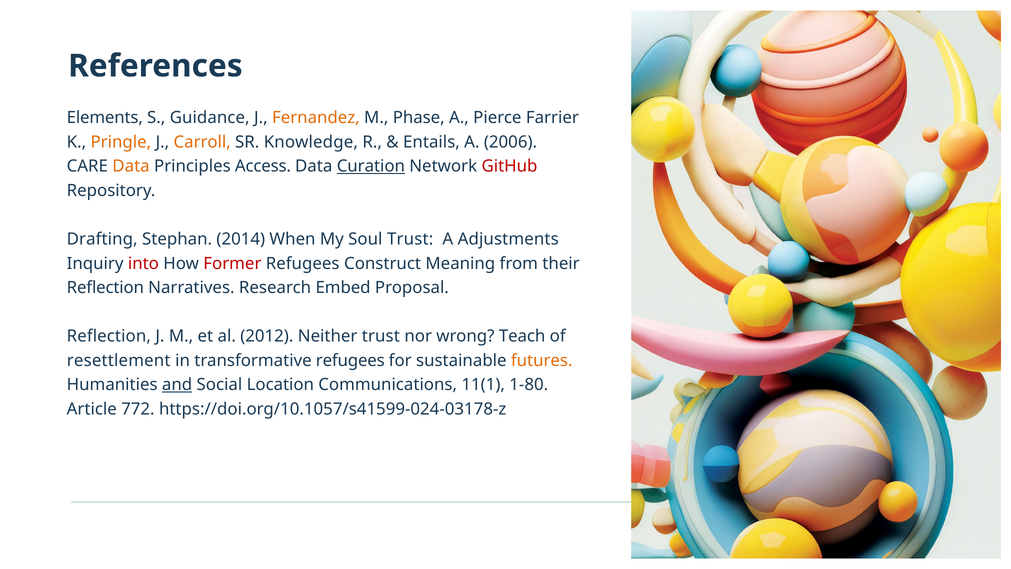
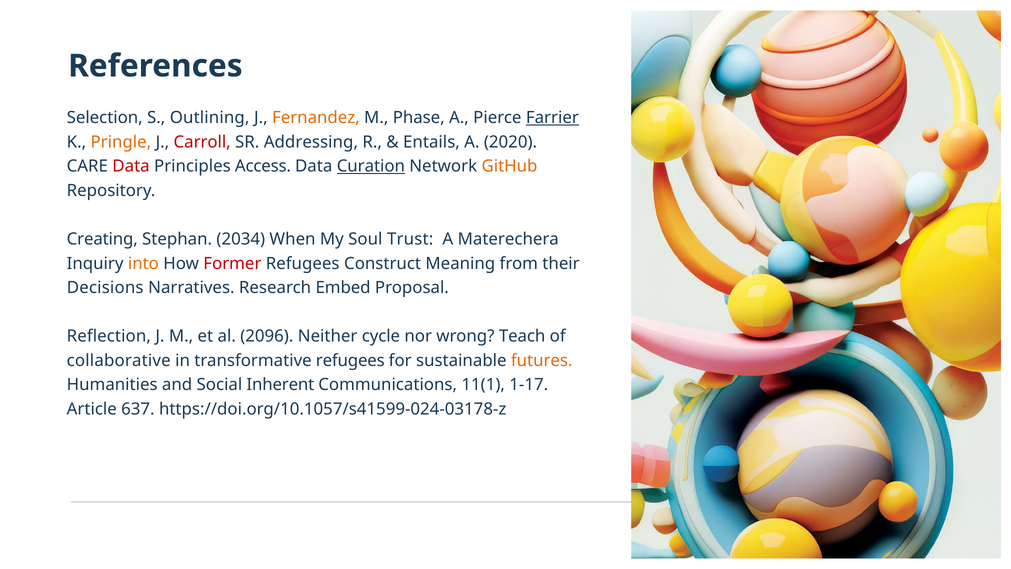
Elements: Elements -> Selection (105, 118)
Guidance: Guidance -> Outlining (210, 118)
Farrier underline: none -> present (552, 118)
Carroll colour: orange -> red (202, 142)
Knowledge: Knowledge -> Addressing (311, 142)
2006: 2006 -> 2020 (511, 142)
Data colour: orange -> red (131, 166)
GitHub colour: red -> orange (509, 166)
Drafting: Drafting -> Creating (102, 239)
2014: 2014 -> 2034 (241, 239)
Adjustments: Adjustments -> Materechera (508, 239)
into colour: red -> orange (143, 263)
Reflection: Reflection -> Decisions (105, 288)
2012: 2012 -> 2096 (267, 336)
Neither trust: trust -> cycle (381, 336)
resettlement: resettlement -> collaborative (119, 360)
and underline: present -> none (177, 385)
Location: Location -> Inherent (280, 385)
1-80: 1-80 -> 1-17 (529, 385)
772: 772 -> 637 (138, 409)
